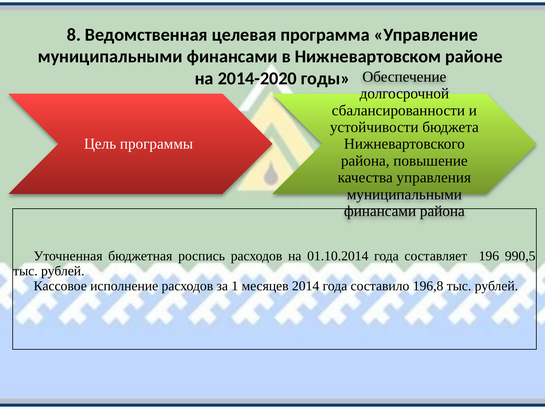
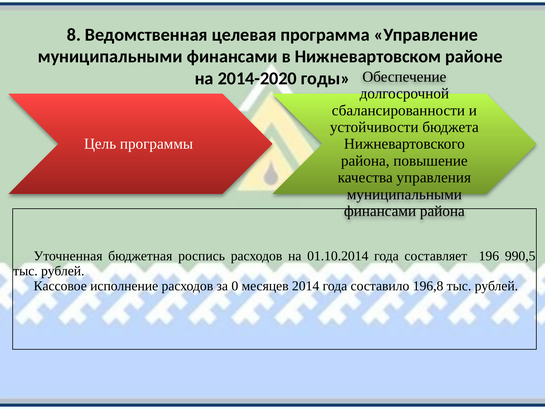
1: 1 -> 0 (235, 286)
